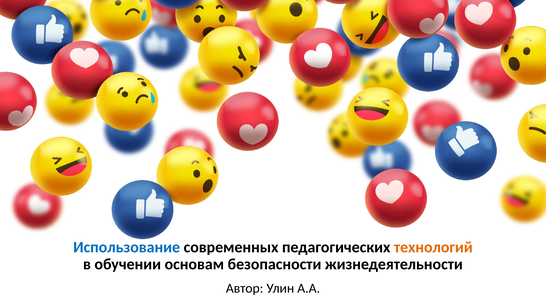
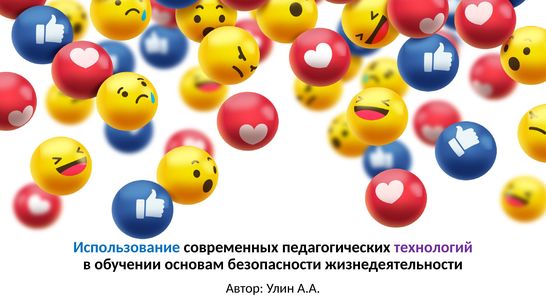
технологий colour: orange -> purple (433, 247)
